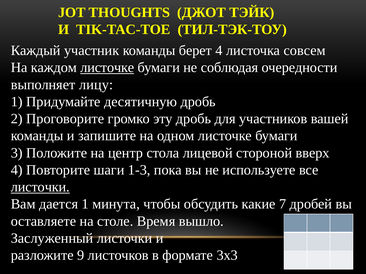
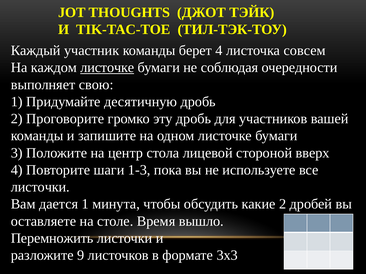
лицу: лицу -> свою (96, 85)
листочки underline: present -> none (40, 187)
какие 7: 7 -> 2 (283, 204)
Заслуженный: Заслуженный -> Перемножить (52, 239)
